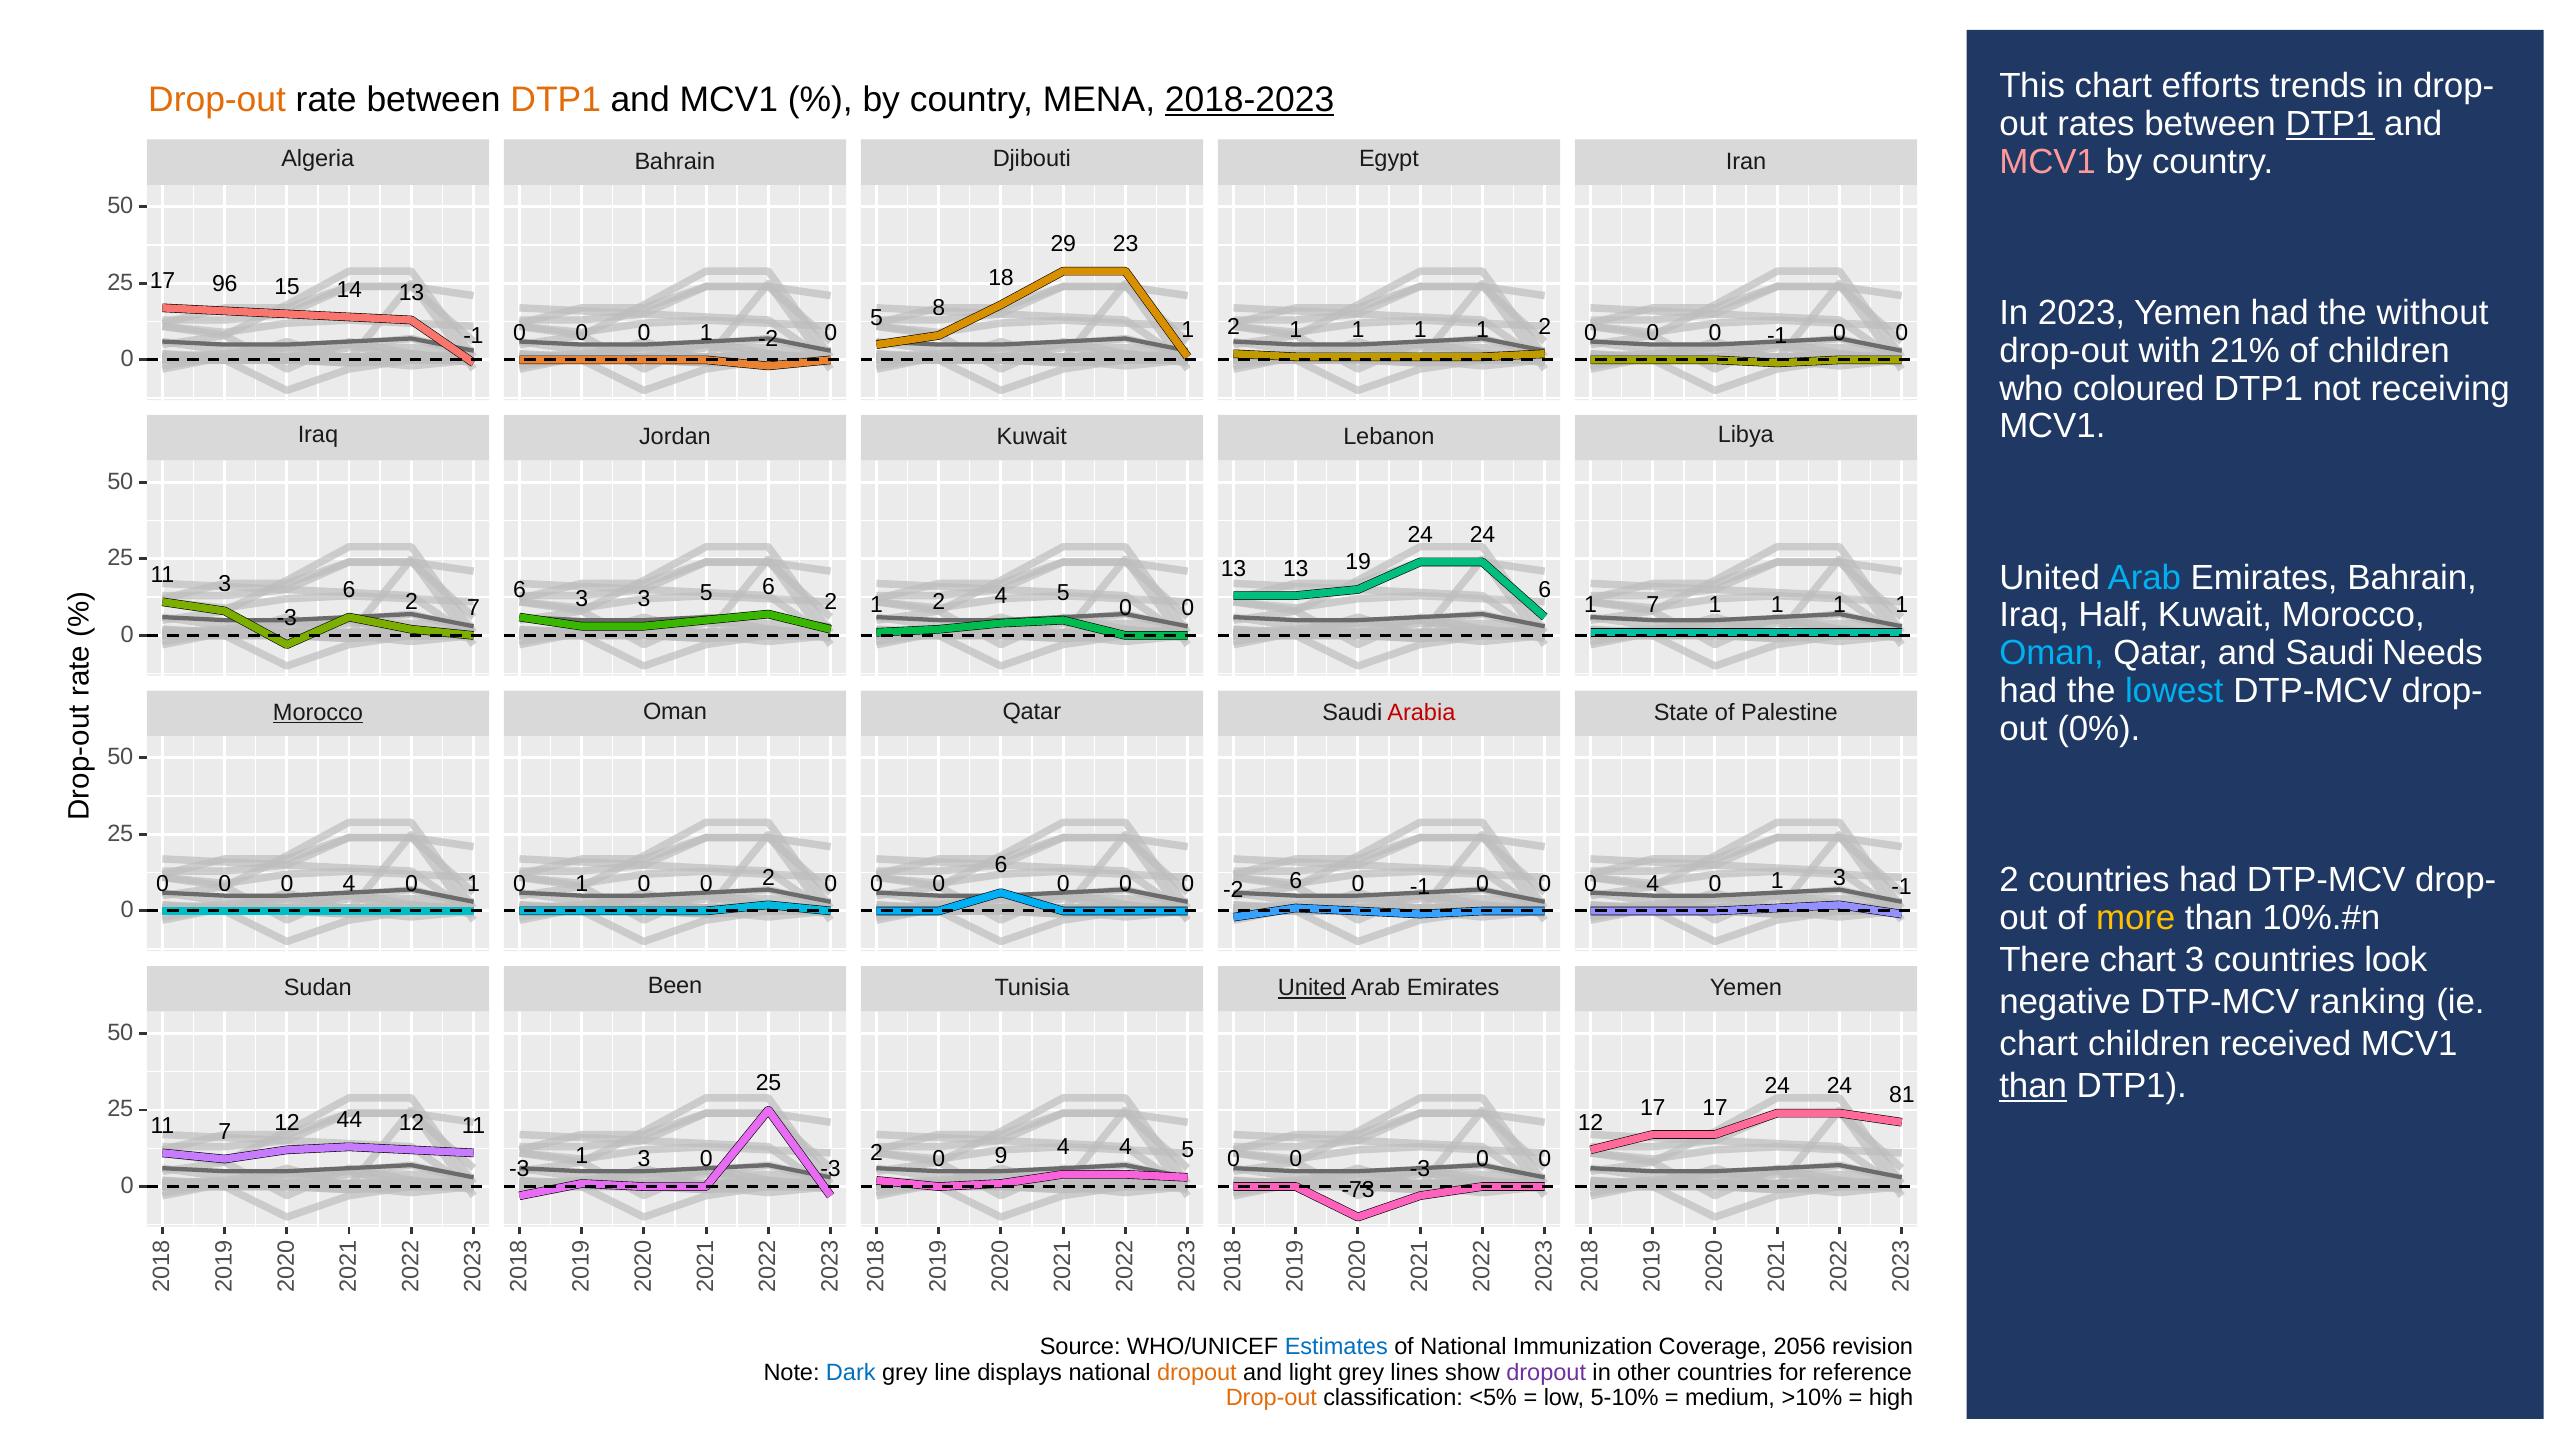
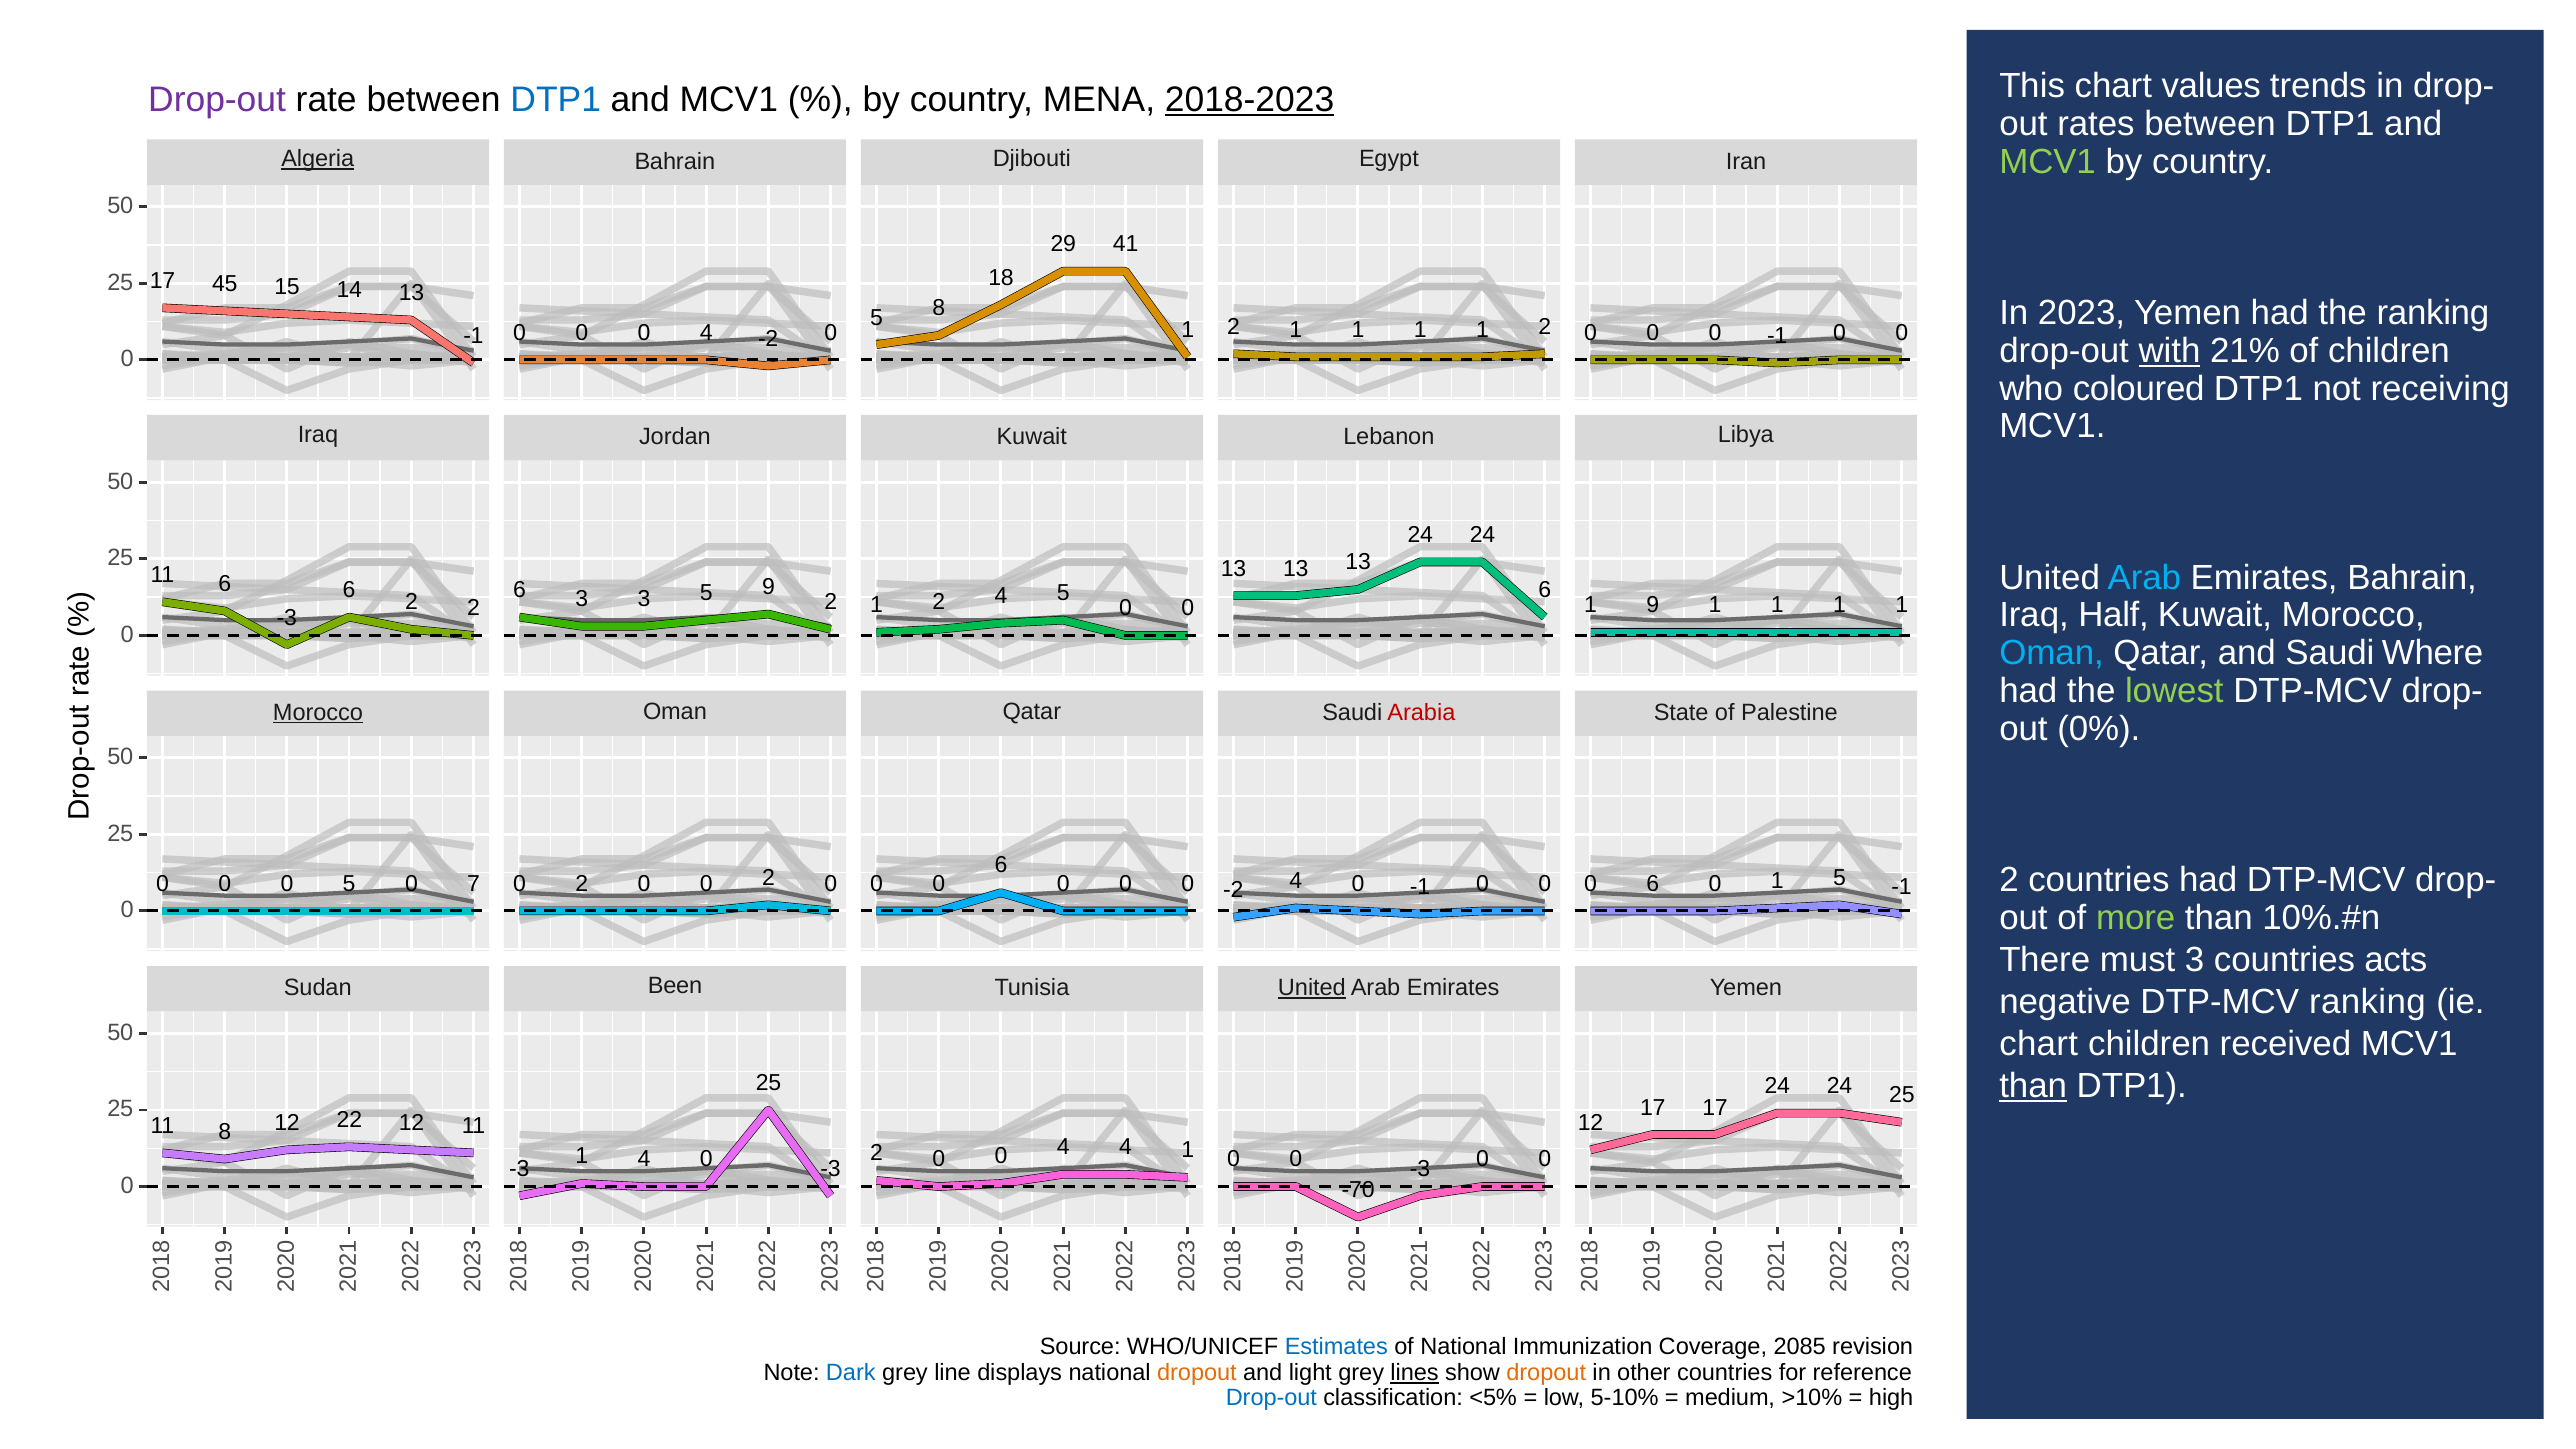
efforts: efforts -> values (2211, 86)
Drop-out colour: orange -> purple (217, 100)
DTP1 colour: orange -> blue (556, 100)
DTP1 underline: present -> none (2330, 124)
MCV1 colour: pink -> light green (2048, 162)
Algeria underline: none -> present (318, 159)
23: 23 -> 41 (1126, 244)
96: 96 -> 45 (225, 284)
the without: without -> ranking (2433, 313)
0 0 0 1: 1 -> 4 (706, 333)
with underline: none -> present (2170, 351)
13 13 19: 19 -> 13 (1358, 562)
11 3: 3 -> 6 (225, 584)
5 6: 6 -> 9 (768, 587)
7: 7 -> 2 (474, 608)
7: 7 -> 9 (1653, 605)
Needs: Needs -> Where (2433, 653)
lowest colour: light blue -> light green (2174, 691)
0 0 4: 4 -> 5 (349, 884)
1: 1 -> 7 (474, 884)
1: 1 -> 2 (582, 884)
4: 4 -> 6 (1653, 884)
0 1 3: 3 -> 5 (1840, 878)
-2 6: 6 -> 4 (1296, 881)
more colour: yellow -> light green (2136, 918)
There chart: chart -> must (2138, 960)
look: look -> acts (2396, 960)
24 81: 81 -> 25 (1902, 1095)
11 7: 7 -> 8 (225, 1132)
44: 44 -> 22 (349, 1119)
9: 9 -> 0 (1001, 1156)
4 4 5: 5 -> 1 (1188, 1150)
3: 3 -> 4 (644, 1159)
-73: -73 -> -70 (1358, 1190)
2056: 2056 -> 2085 (1800, 1347)
lines underline: none -> present (1415, 1373)
dropout colour: purple -> orange (1546, 1373)
Drop-out colour: orange -> blue (1271, 1398)
